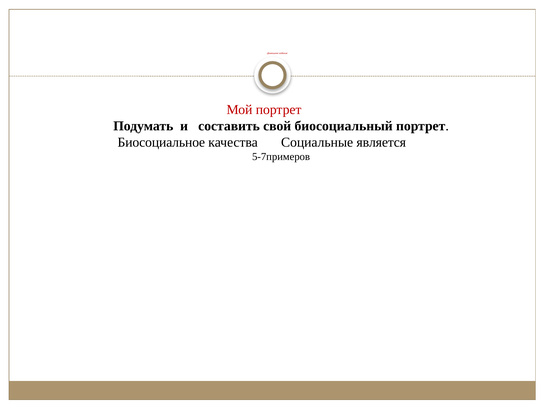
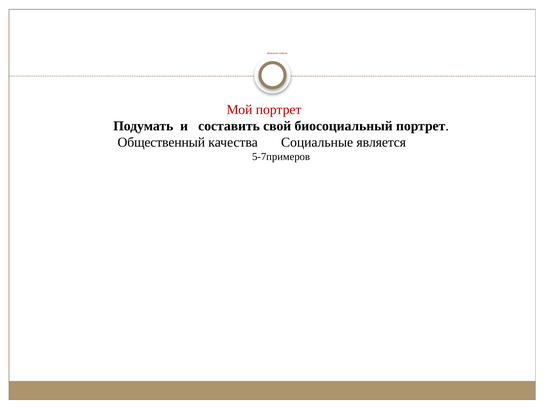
Биосоциальное: Биосоциальное -> Общественный (161, 142)
